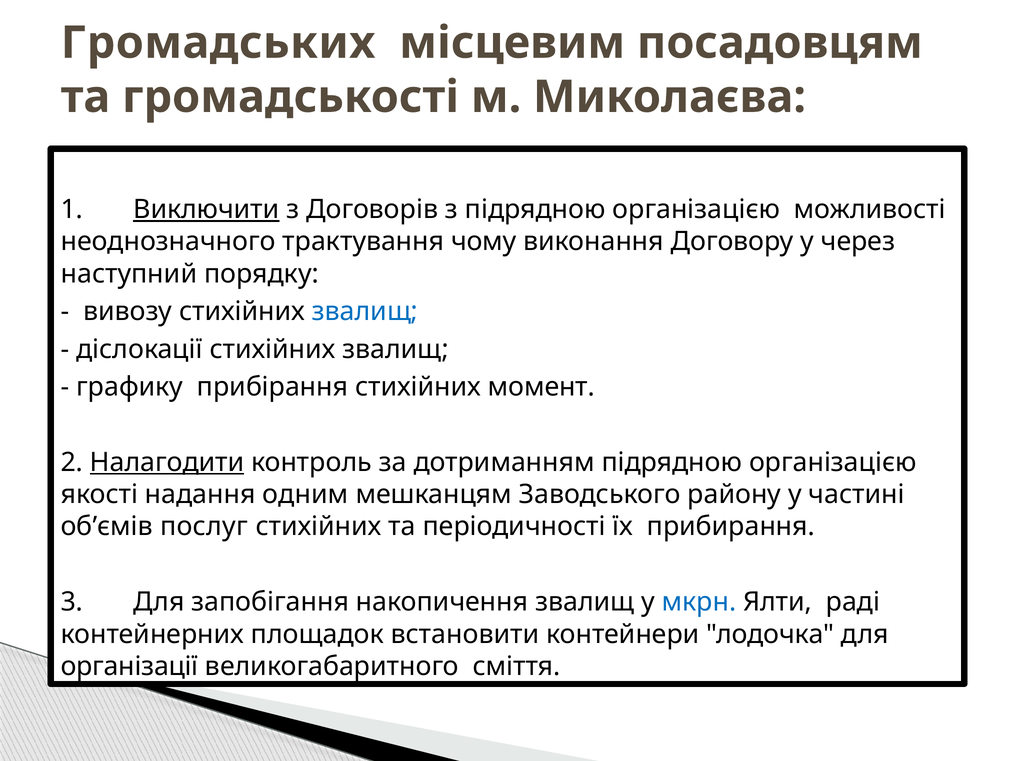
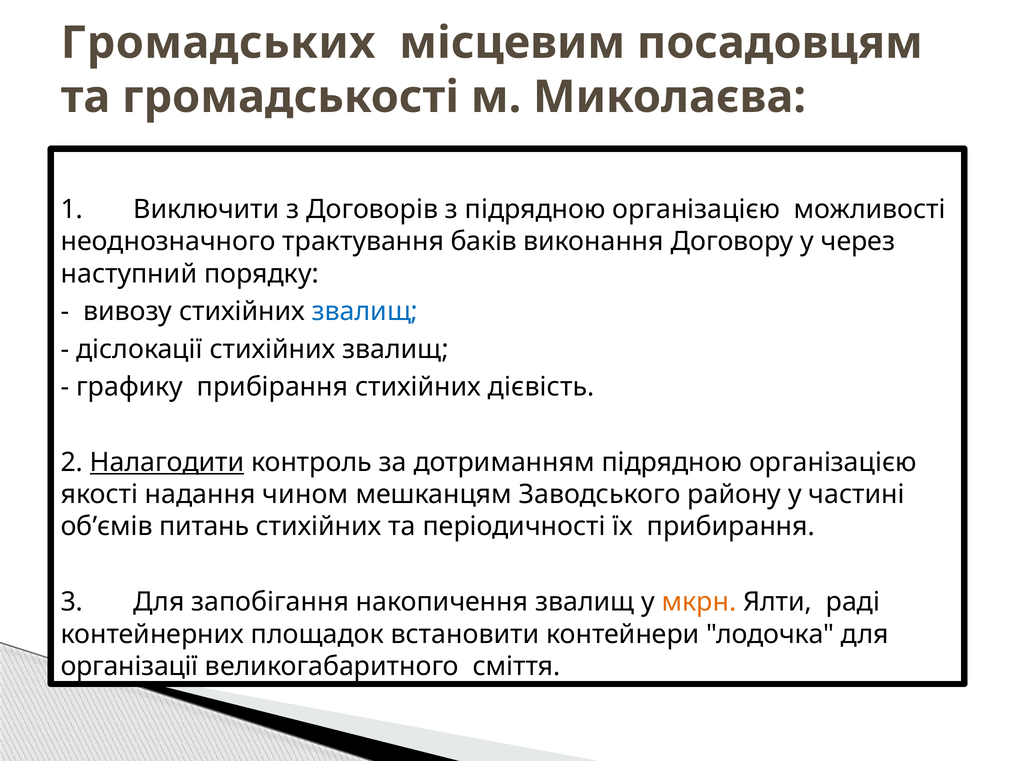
Виключити underline: present -> none (206, 210)
чому: чому -> баків (484, 242)
момент: момент -> дієвість (541, 387)
одним: одним -> чином (305, 495)
послуг: послуг -> питань (204, 527)
мкрн colour: blue -> orange (699, 602)
